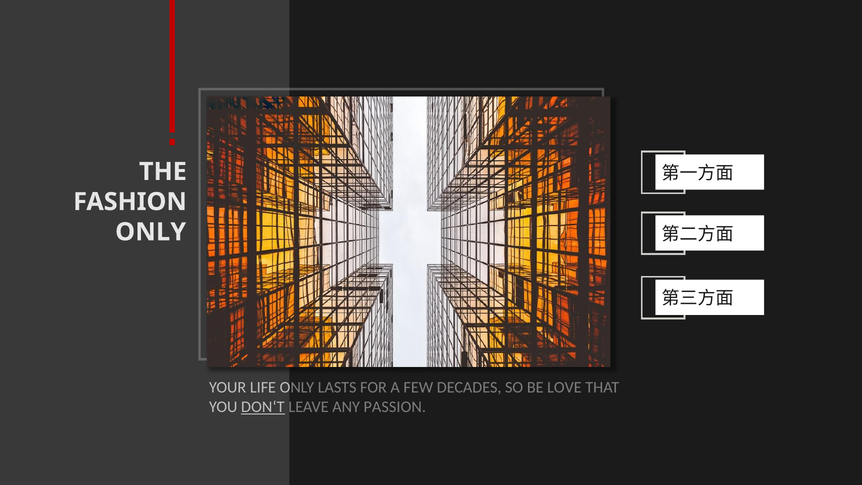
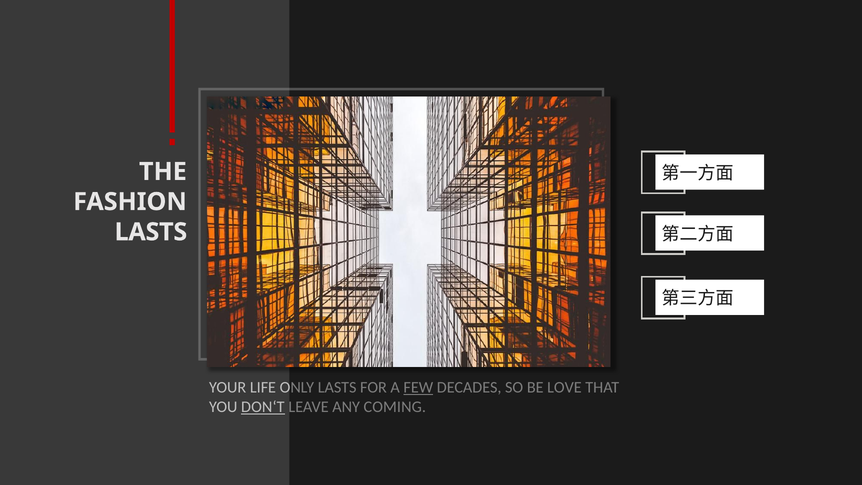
ONLY: ONLY -> LASTS (151, 232)
FEW underline: none -> present (418, 388)
PASSION: PASSION -> COMING (395, 407)
